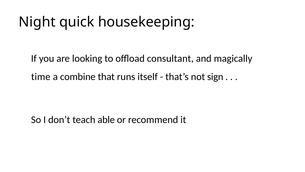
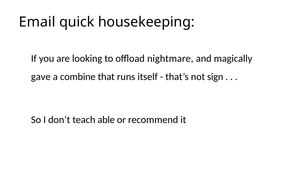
Night: Night -> Email (37, 22)
consultant: consultant -> nightmare (170, 58)
time: time -> gave (41, 77)
